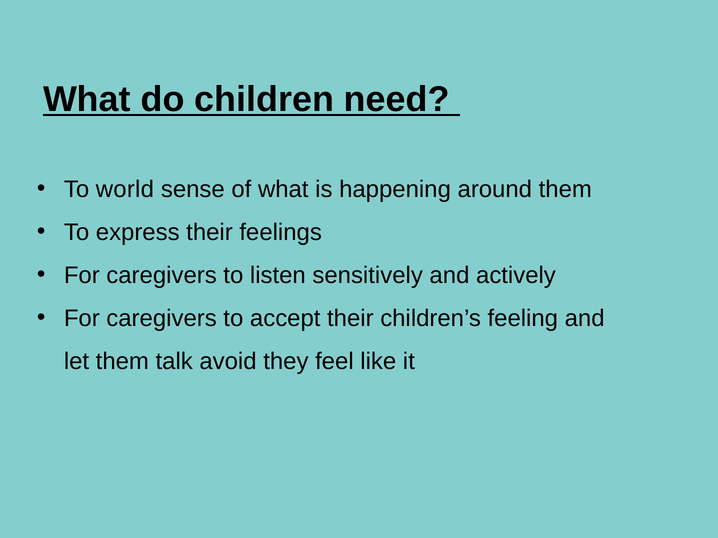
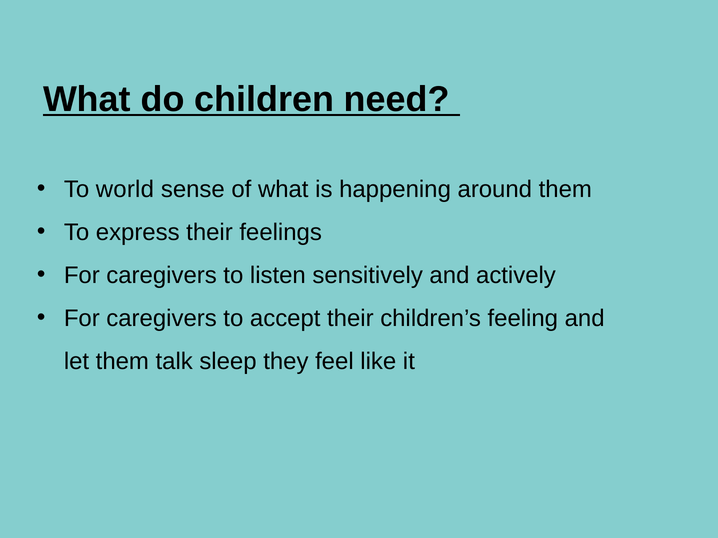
avoid: avoid -> sleep (228, 362)
